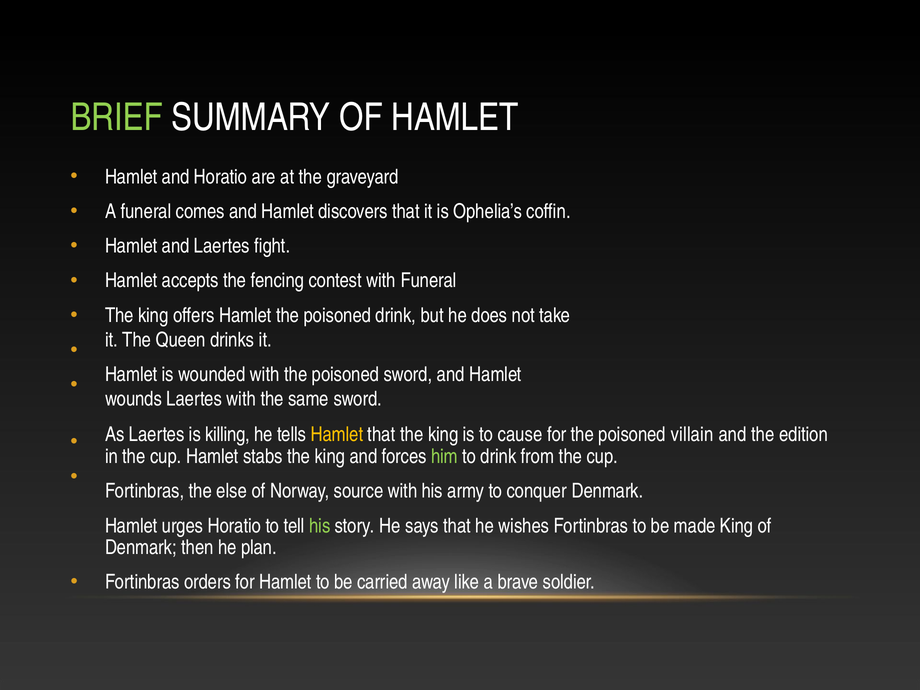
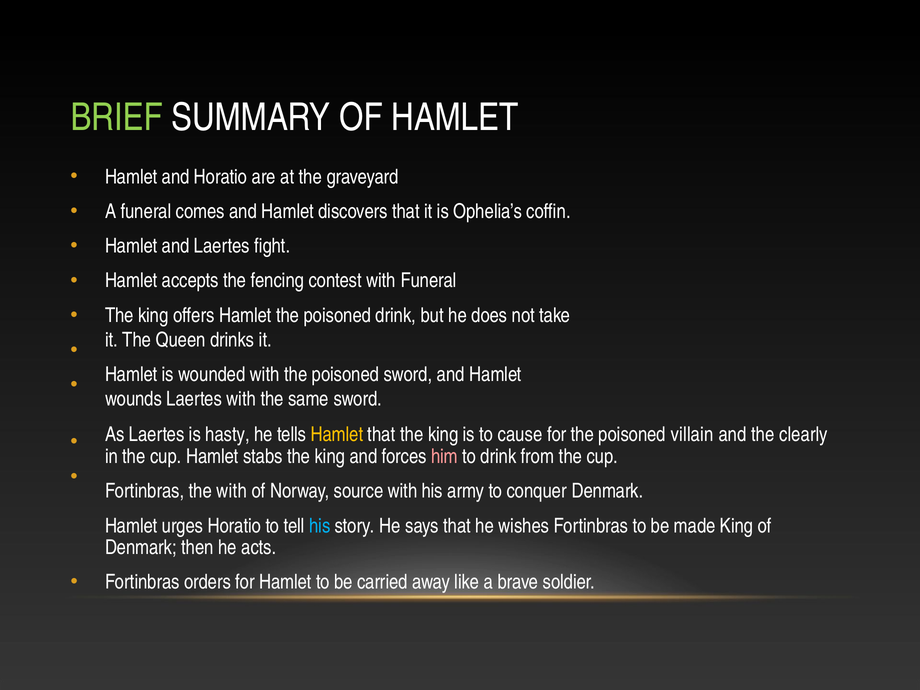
killing: killing -> hasty (228, 434)
edition: edition -> clearly (804, 434)
him colour: light green -> pink (444, 456)
the else: else -> with (232, 491)
his colour: light green -> light blue (320, 526)
plan: plan -> acts (259, 548)
